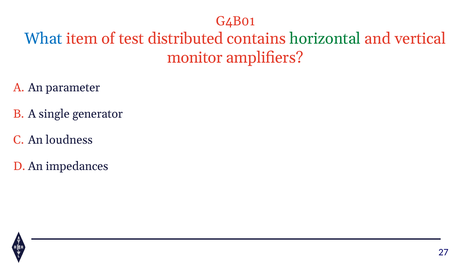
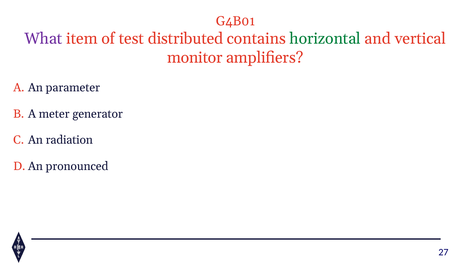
What colour: blue -> purple (43, 39)
single: single -> meter (54, 114)
loudness: loudness -> radiation (69, 140)
impedances: impedances -> pronounced (77, 166)
